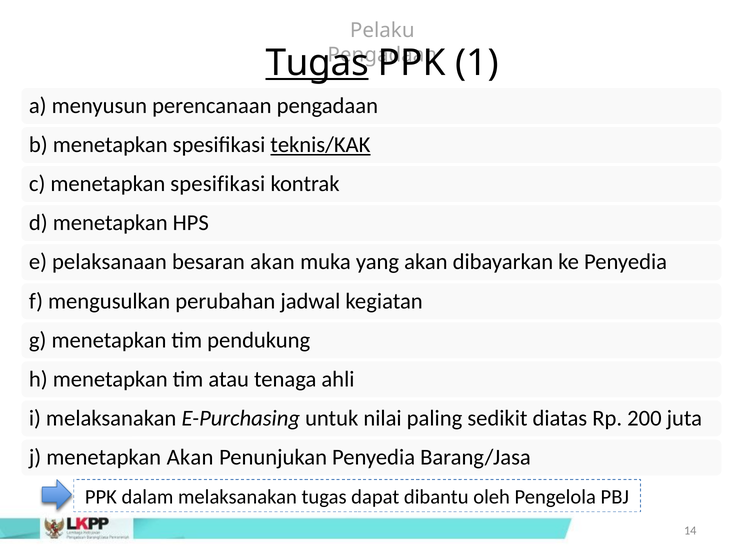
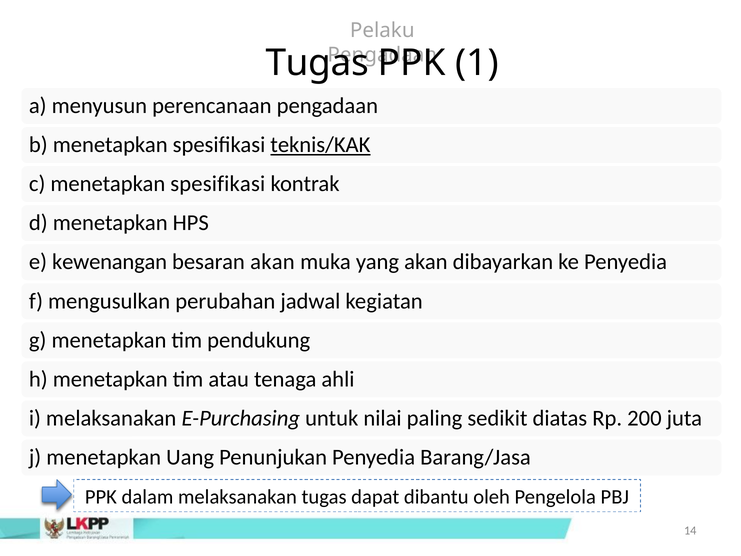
Tugas underline: present -> none (317, 63)
pelaksanaan: pelaksanaan -> kewenangan (110, 262)
menetapkan Akan: Akan -> Uang (190, 457)
